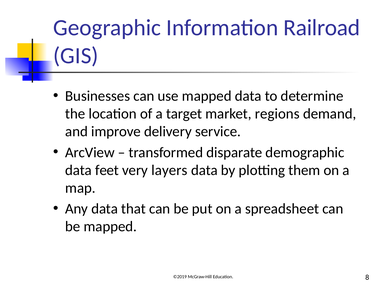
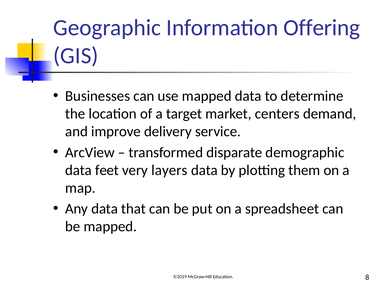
Railroad: Railroad -> Offering (322, 28)
regions: regions -> centers (277, 114)
